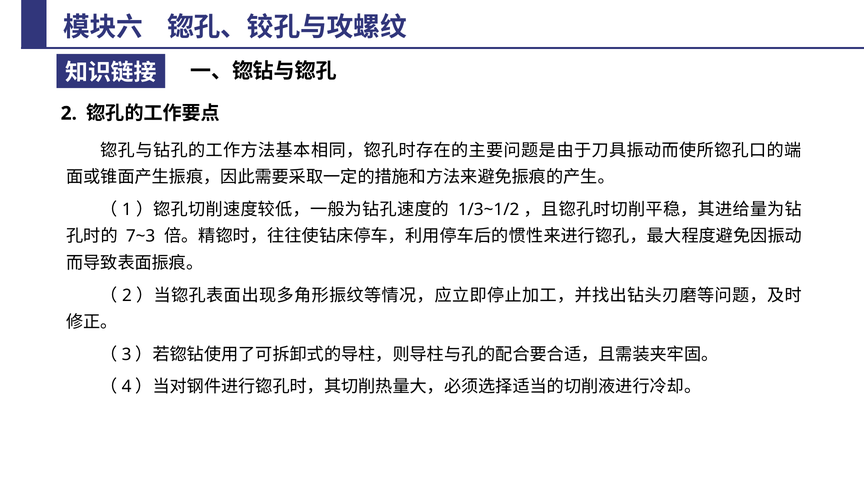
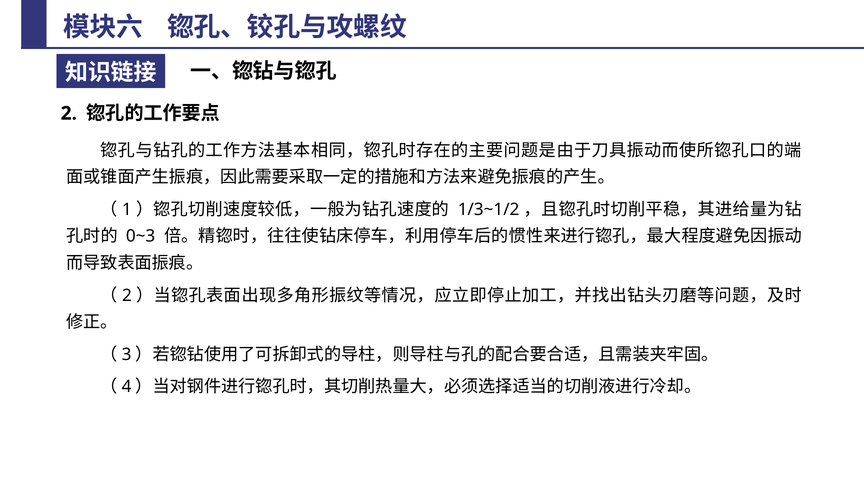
7~3: 7~3 -> 0~3 (141, 236)
